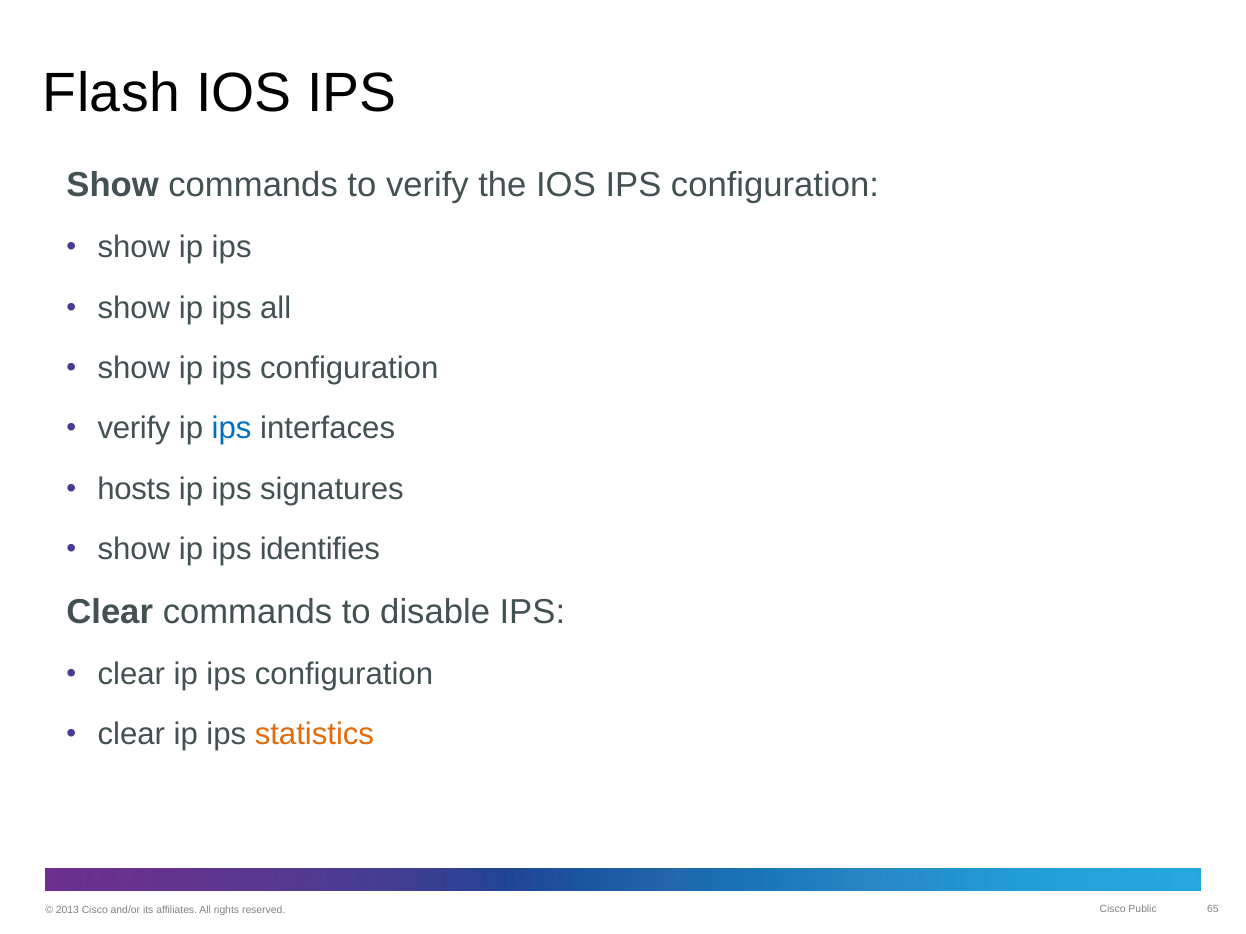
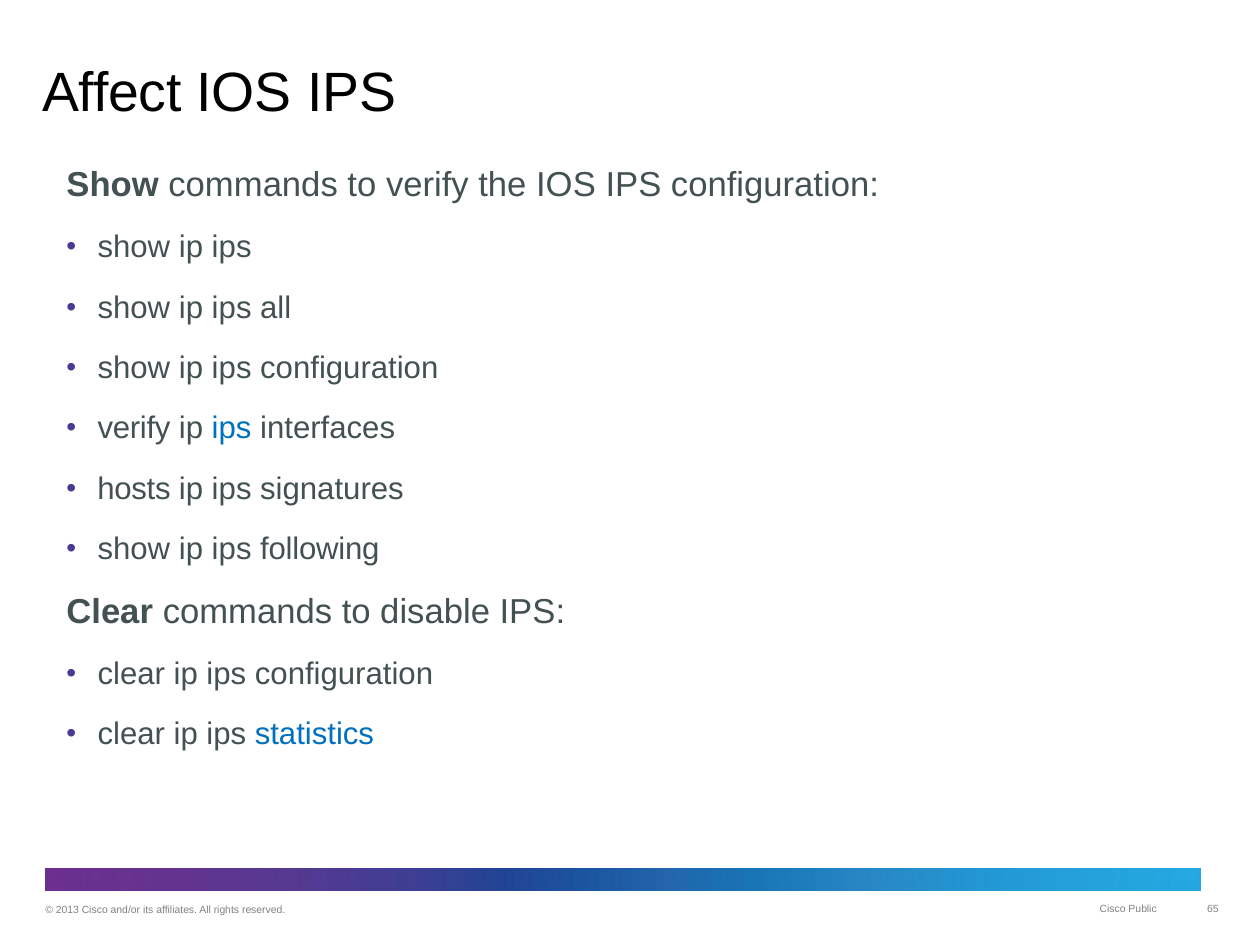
Flash: Flash -> Affect (112, 93)
identifies: identifies -> following (320, 550)
statistics colour: orange -> blue (314, 735)
